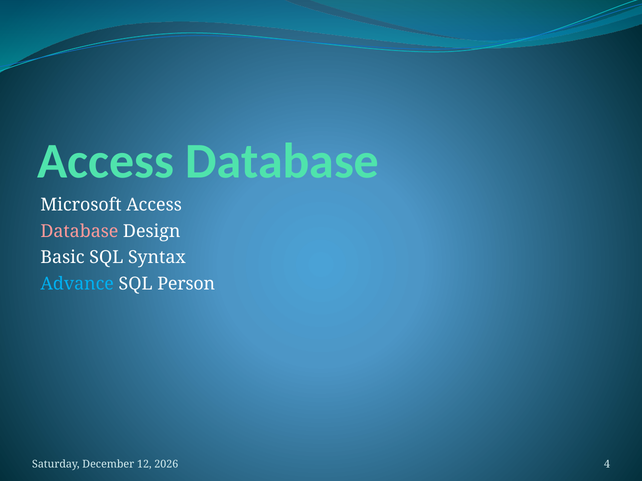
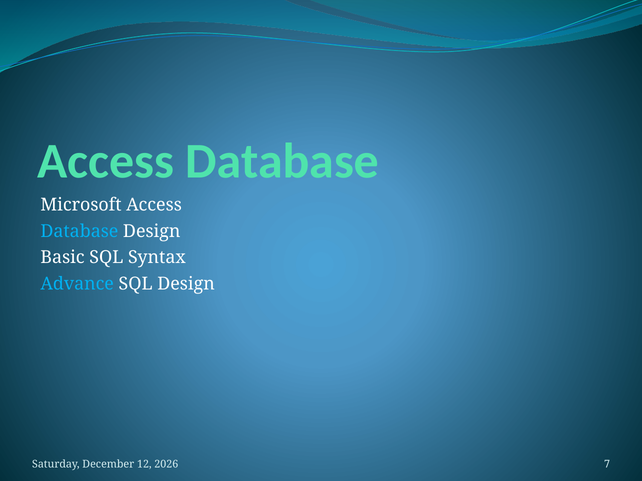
Database colour: pink -> light blue (79, 231)
SQL Person: Person -> Design (186, 284)
4: 4 -> 7 (607, 464)
